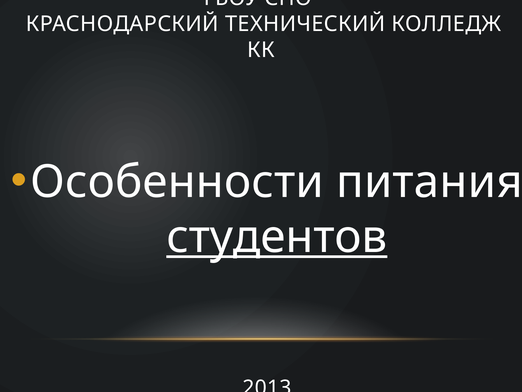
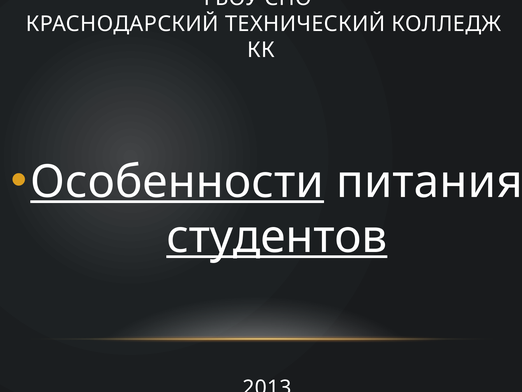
Особенности underline: none -> present (177, 182)
